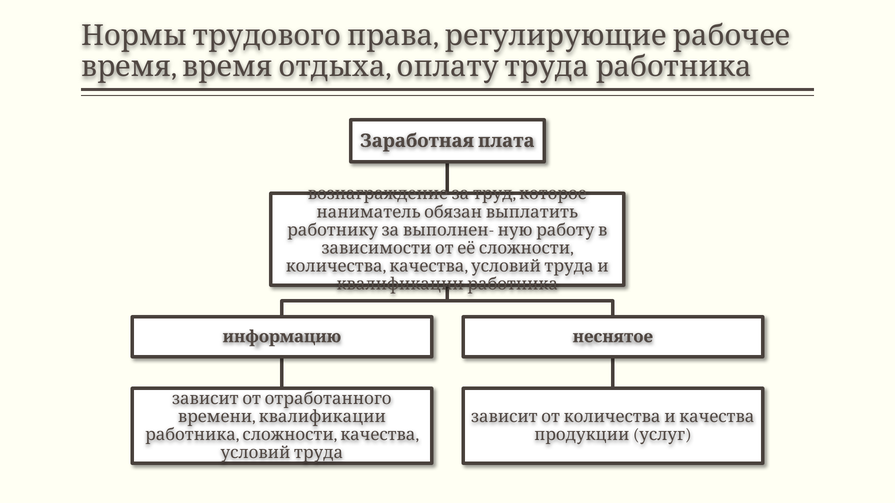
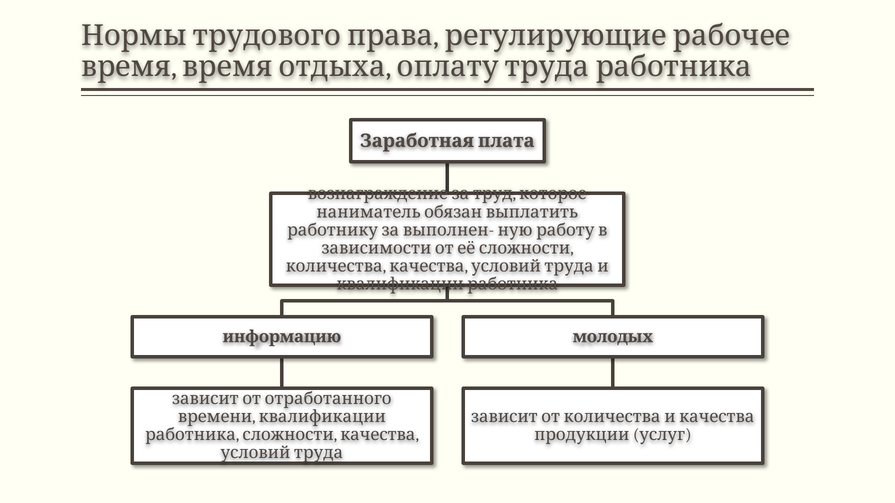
неснятое: неснятое -> молодых (613, 337)
